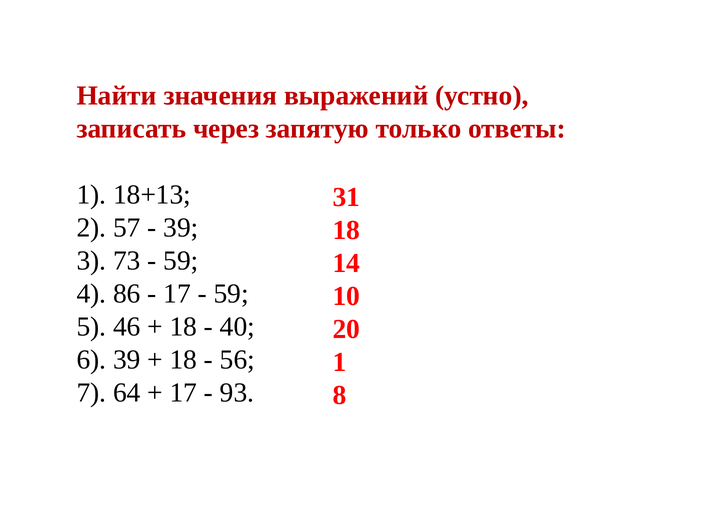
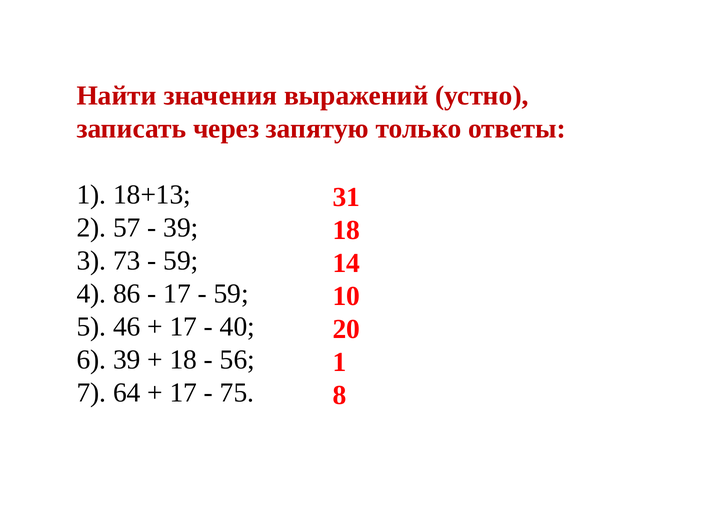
18: 18 -> 17 (183, 327)
93: 93 -> 75 (237, 393)
